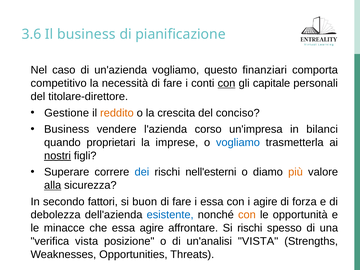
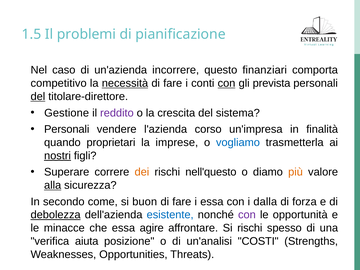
3.6: 3.6 -> 1.5 (31, 34)
Il business: business -> problemi (86, 34)
un'azienda vogliamo: vogliamo -> incorrere (176, 70)
necessità underline: none -> present (125, 83)
capitale: capitale -> prevista (272, 83)
del underline: none -> present (38, 96)
reddito colour: orange -> purple (117, 113)
conciso: conciso -> sistema (238, 113)
Business: Business -> Personali (67, 129)
bilanci: bilanci -> finalità (322, 129)
dei colour: blue -> orange (142, 172)
nell'esterni: nell'esterni -> nell'questo (211, 172)
fattori: fattori -> come (103, 202)
i agire: agire -> dalla (265, 202)
debolezza underline: none -> present (56, 215)
con colour: orange -> purple (247, 215)
verifica vista: vista -> aiuta (87, 241)
un'analisi VISTA: VISTA -> COSTI (258, 241)
